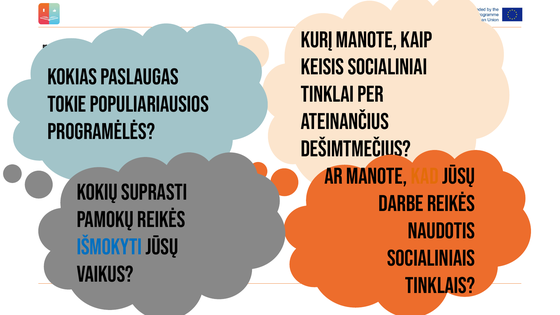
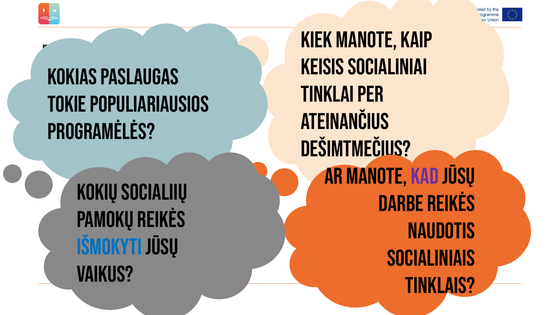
Kurį: Kurį -> Kiek (317, 40)
kad colour: orange -> purple (425, 176)
suprasti: suprasti -> socialiių (154, 192)
